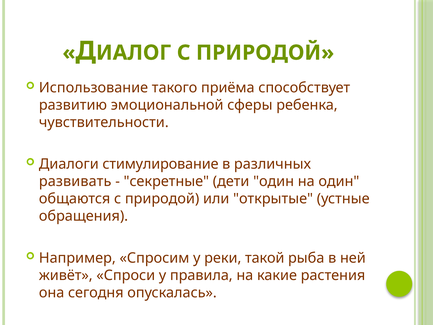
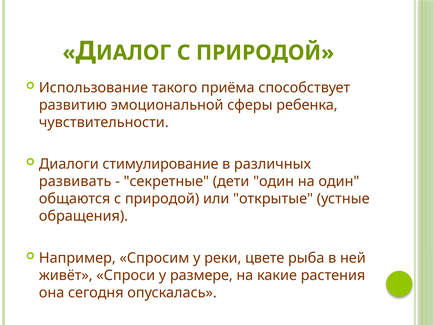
такой: такой -> цвете (265, 258)
правила: правила -> размере (201, 275)
